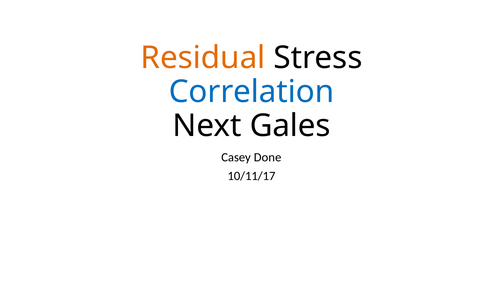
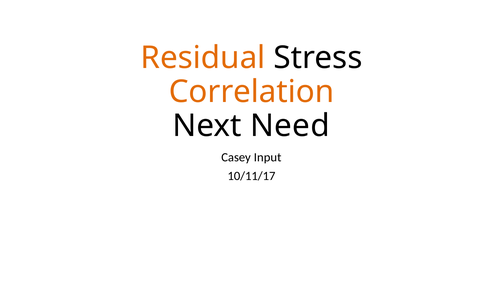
Correlation colour: blue -> orange (251, 92)
Gales: Gales -> Need (290, 126)
Done: Done -> Input (268, 157)
